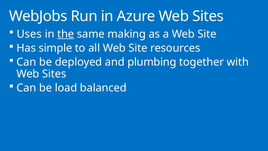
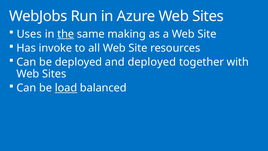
simple: simple -> invoke (55, 48)
and plumbing: plumbing -> deployed (152, 62)
load underline: none -> present (66, 88)
